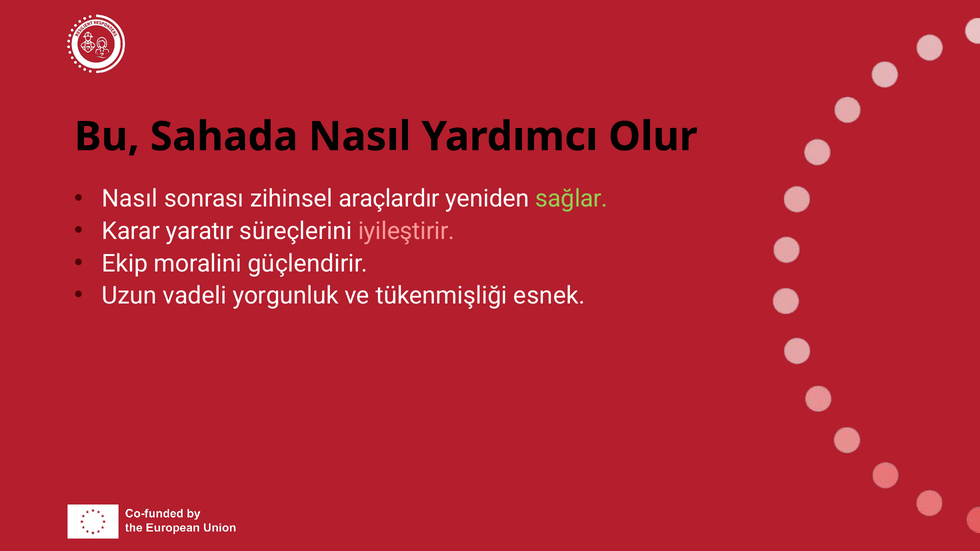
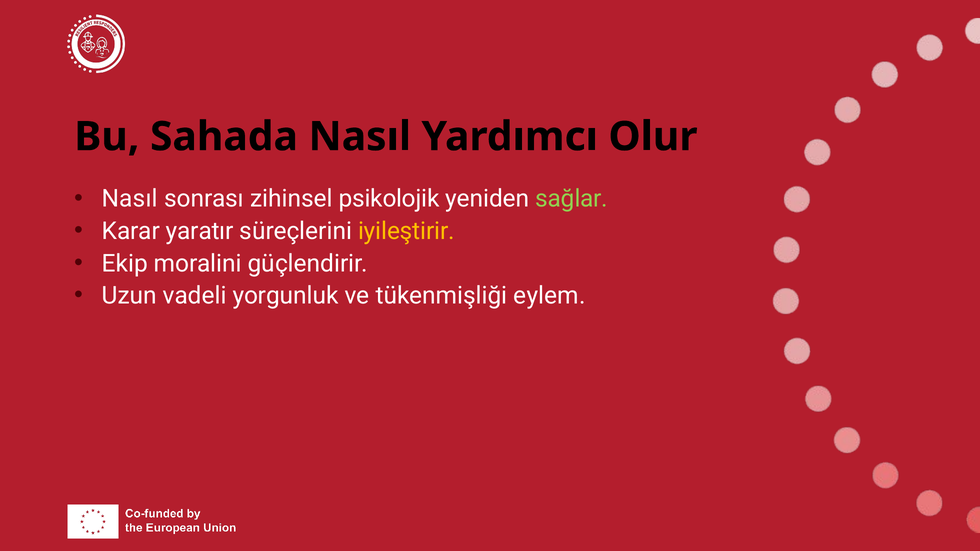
araçlardır: araçlardır -> psikolojik (389, 199)
iyileştirir colour: pink -> yellow (406, 231)
esnek: esnek -> eylem (549, 296)
